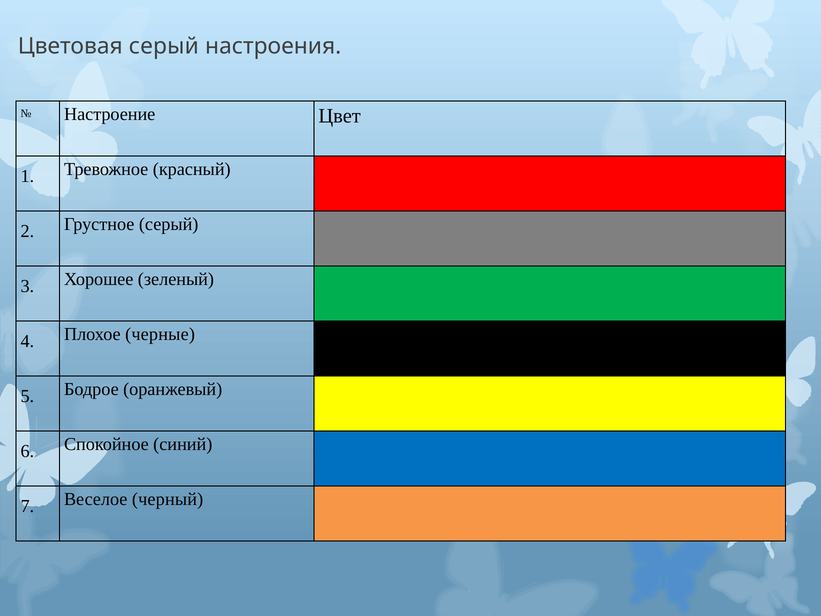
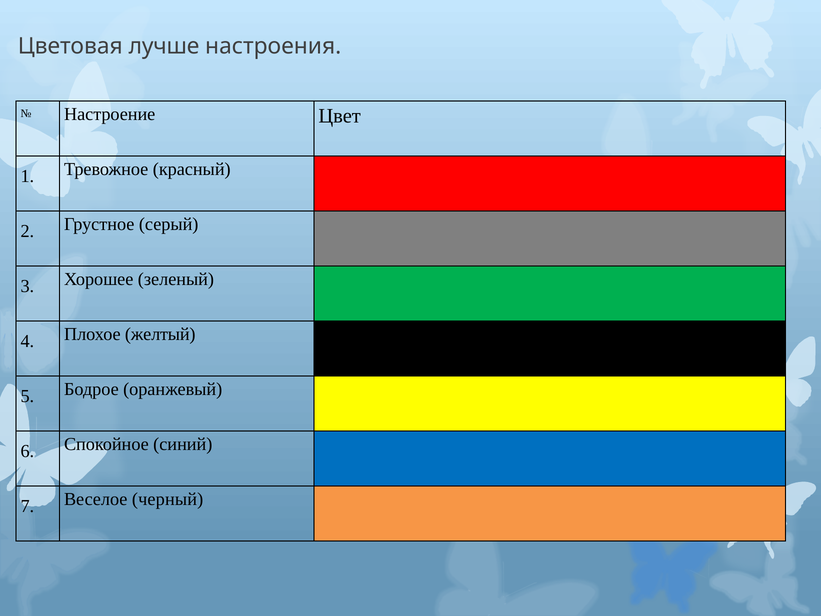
Цветовая серый: серый -> лучше (164, 46)
черные: черные -> желтый (160, 334)
